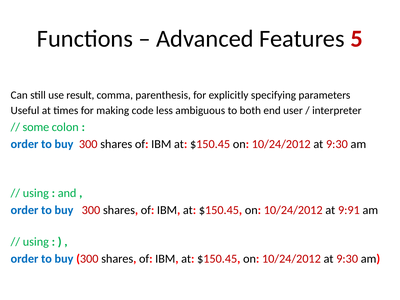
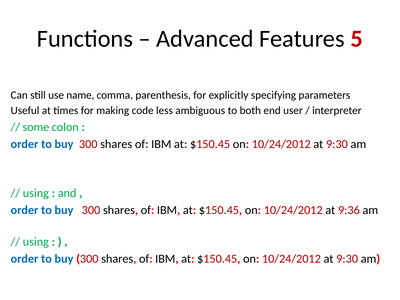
result: result -> name (80, 95)
9:91: 9:91 -> 9:36 (349, 210)
